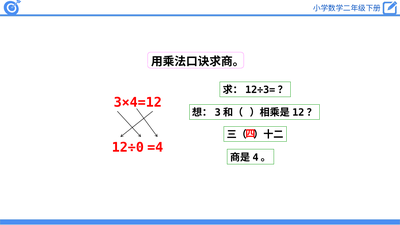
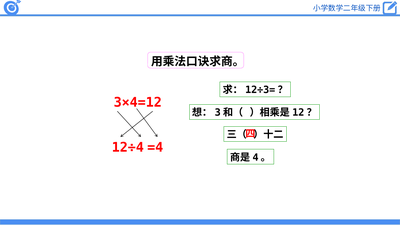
12÷0: 12÷0 -> 12÷4 (128, 147)
